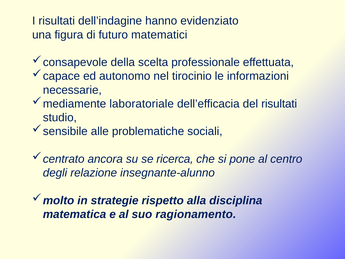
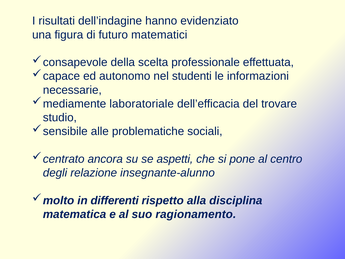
tirocinio: tirocinio -> studenti (192, 76)
del risultati: risultati -> trovare (279, 104)
ricerca: ricerca -> aspetti (175, 159)
strategie: strategie -> differenti (115, 200)
